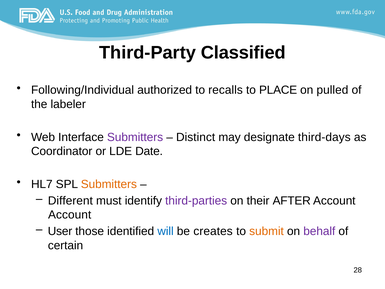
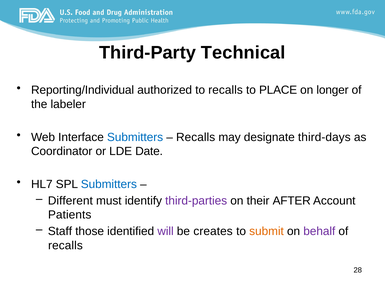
Classified: Classified -> Technical (243, 53)
Following/Individual: Following/Individual -> Reporting/Individual (83, 90)
pulled: pulled -> longer (333, 90)
Submitters colour: purple -> blue (135, 137)
Distinct: Distinct -> Recalls (196, 137)
Submitters colour: orange -> blue (109, 184)
Account: Account -> Patients (70, 215)
User: User -> Staff (60, 231)
will colour: blue -> purple (166, 231)
certain: certain -> recalls (65, 245)
